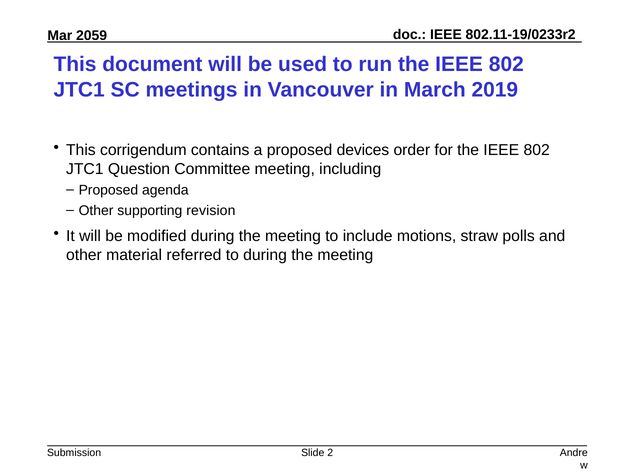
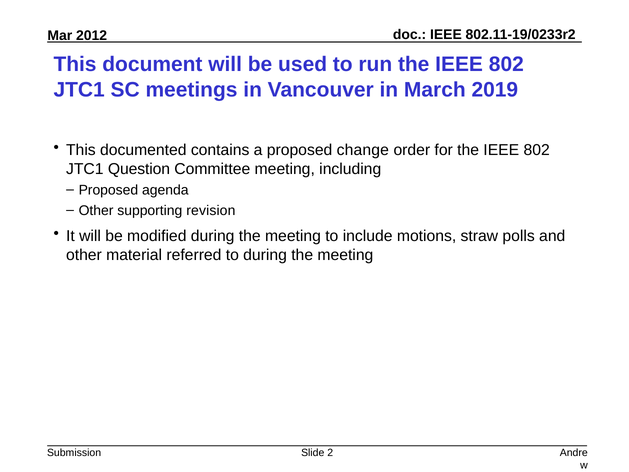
2059: 2059 -> 2012 (92, 36)
corrigendum: corrigendum -> documented (143, 150)
devices: devices -> change (363, 150)
